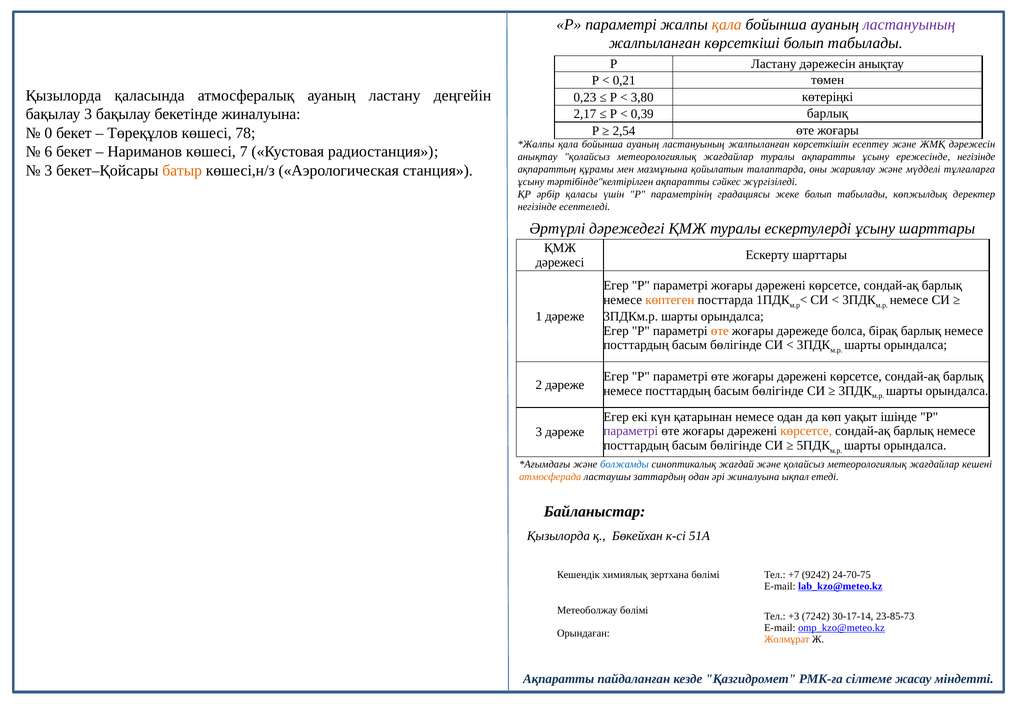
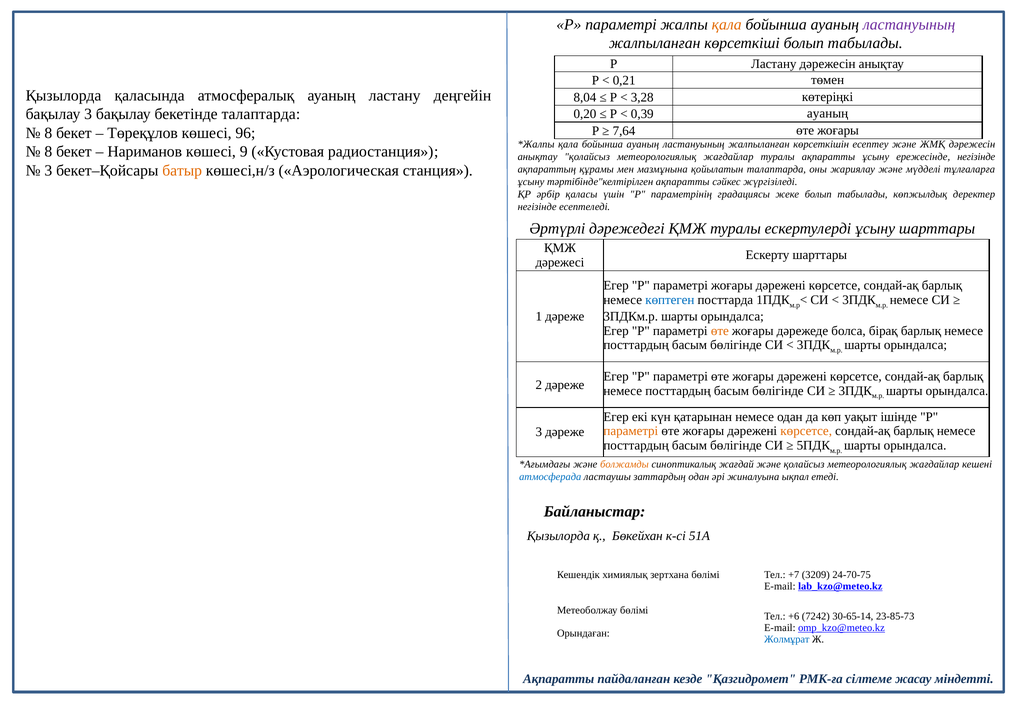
0,23: 0,23 -> 8,04 (585, 97)
3,80: 3,80 -> 3,28 (642, 97)
бекетінде жиналуына: жиналуына -> талаптарда (261, 114)
2,17: 2,17 -> 0,20 (585, 114)
0,39 барлық: барлық -> ауаның (828, 114)
2,54: 2,54 -> 7,64 (624, 131)
0: 0 -> 8 (48, 133)
78: 78 -> 96 (245, 133)
6: 6 -> 8 (48, 152)
7: 7 -> 9 (244, 152)
көптеген colour: orange -> blue (670, 300)
параметрі colour: purple -> orange (631, 431)
болжамды colour: blue -> orange (624, 464)
атмосферада colour: orange -> blue (550, 477)
9242: 9242 -> 3209 (816, 575)
+3: +3 -> +6 (794, 616)
30-17-14: 30-17-14 -> 30-65-14 (853, 616)
Жолмұрат colour: orange -> blue (787, 639)
